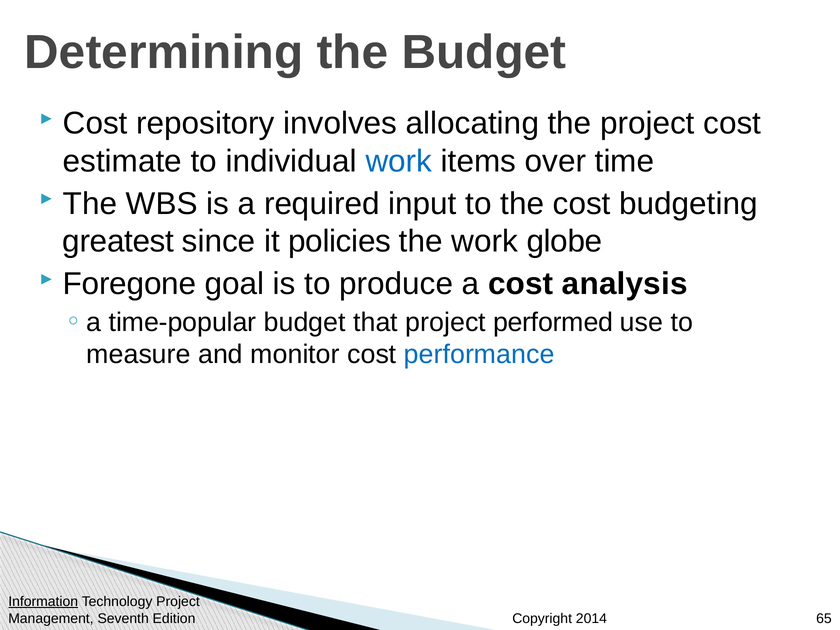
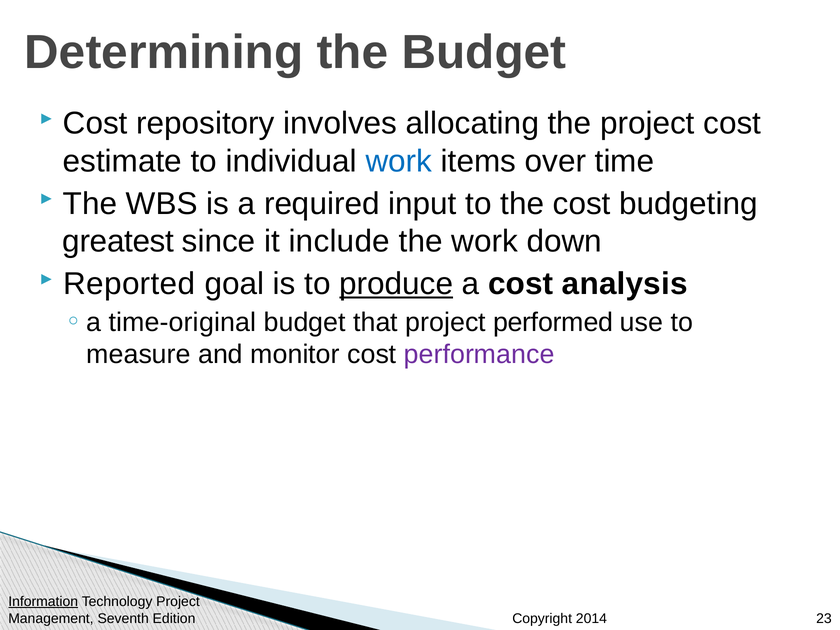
policies: policies -> include (339, 241)
globe: globe -> down (564, 241)
Foregone: Foregone -> Reported (129, 284)
produce underline: none -> present (396, 284)
time-popular: time-popular -> time-original (182, 322)
performance colour: blue -> purple (479, 355)
65: 65 -> 23 (824, 618)
